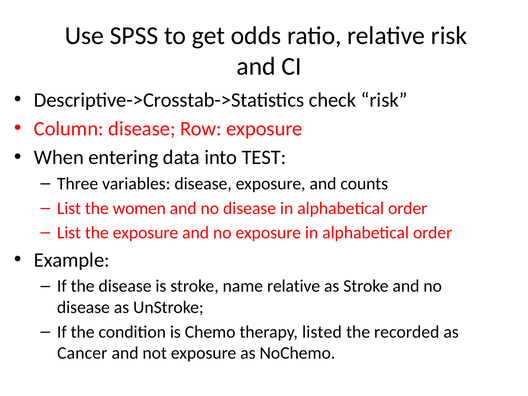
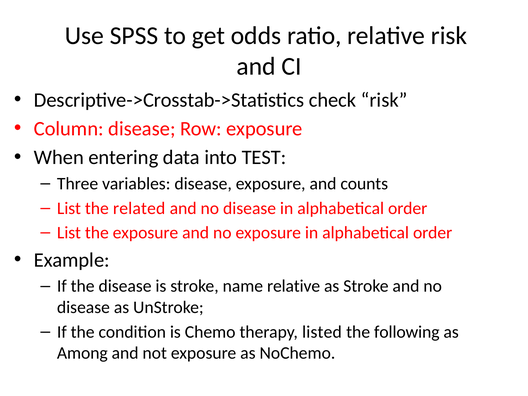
women: women -> related (139, 208)
recorded: recorded -> following (407, 332)
Cancer: Cancer -> Among (82, 353)
